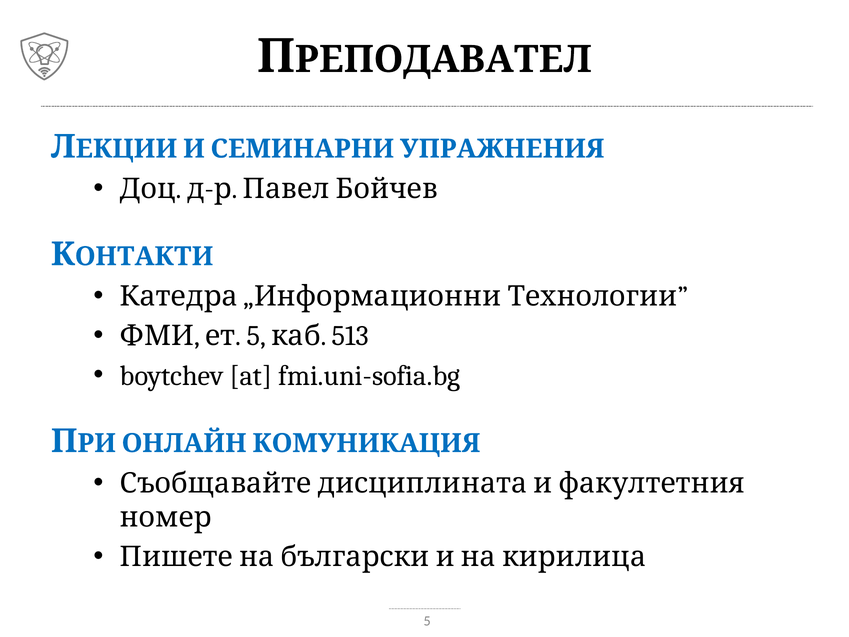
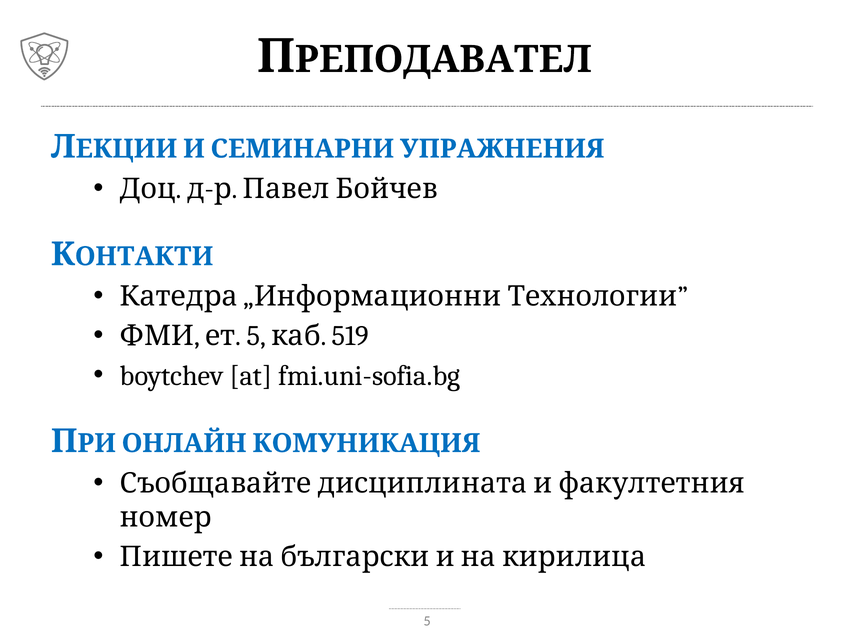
513: 513 -> 519 (350, 336)
